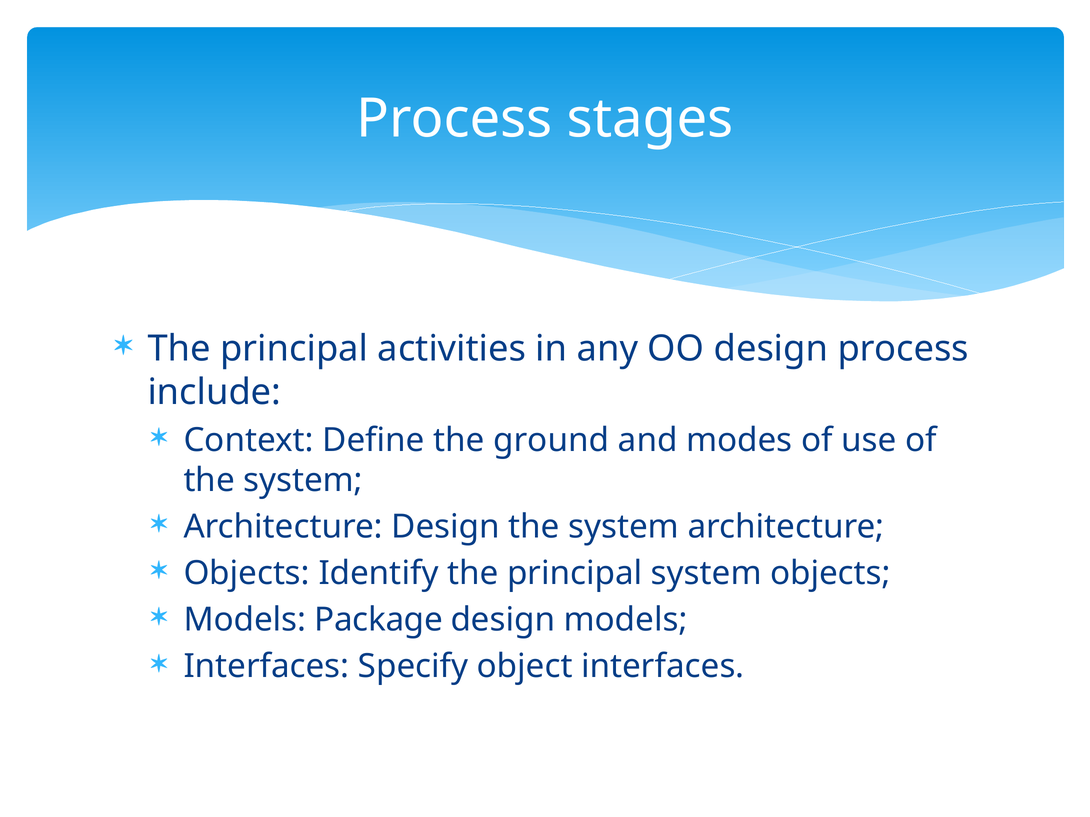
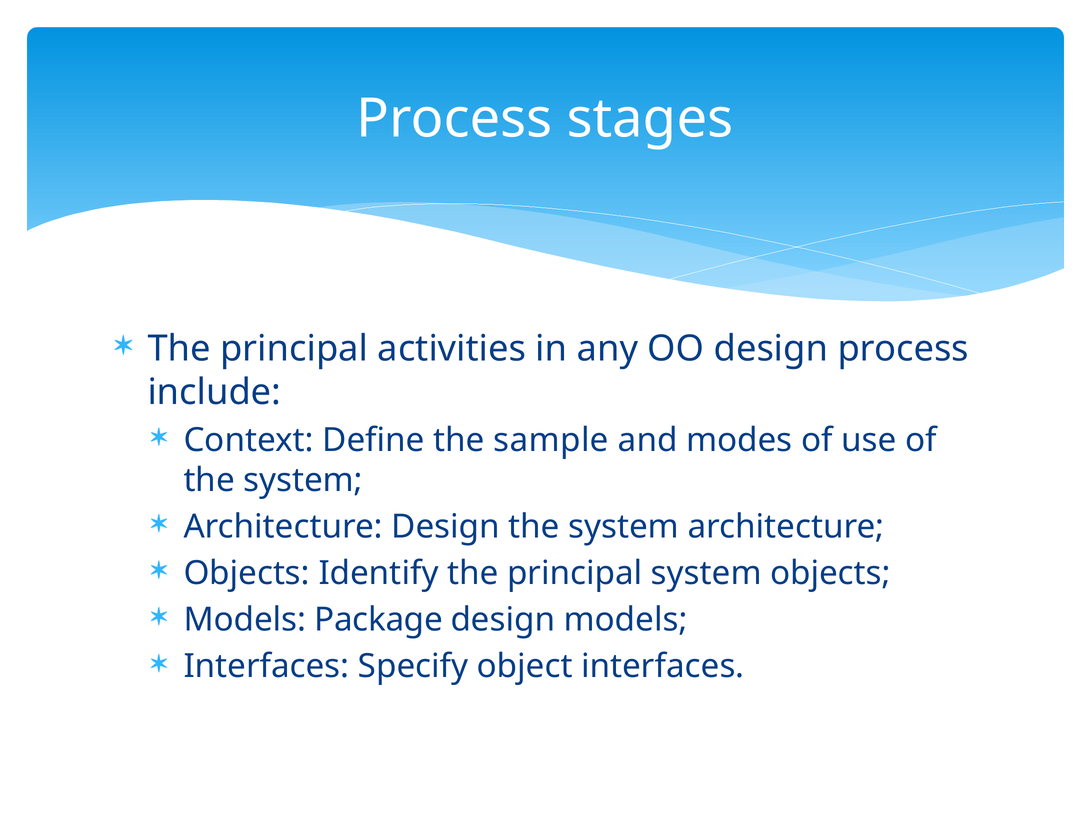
ground: ground -> sample (551, 441)
